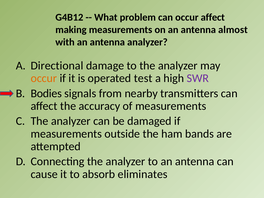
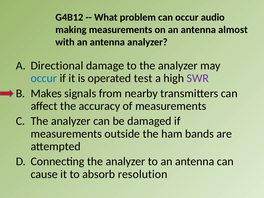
occur affect: affect -> audio (213, 17)
occur colour: orange -> blue (44, 78)
Bodies: Bodies -> Makes (46, 93)
eliminates: eliminates -> resolution (143, 174)
